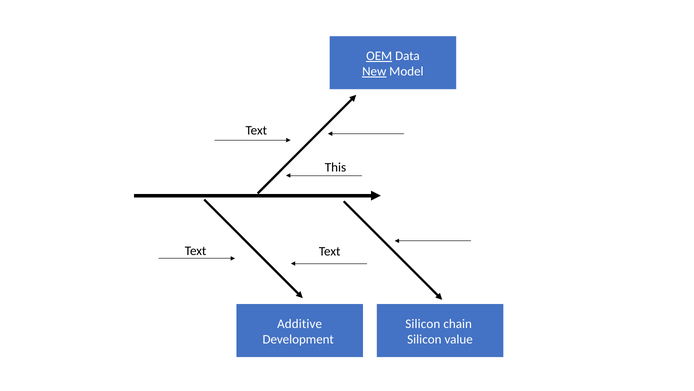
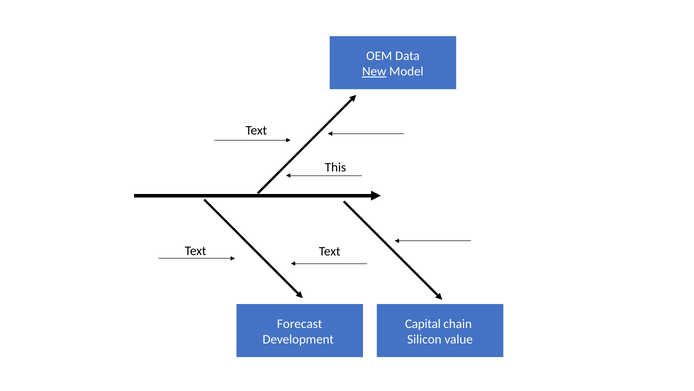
OEM underline: present -> none (379, 56)
Additive: Additive -> Forecast (300, 324)
Silicon: Silicon -> Capital (423, 324)
